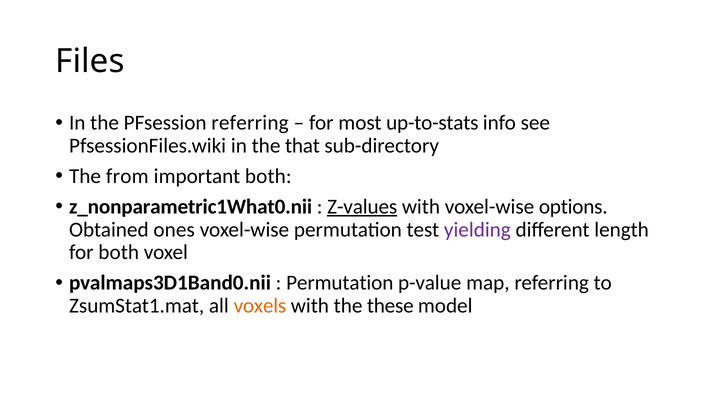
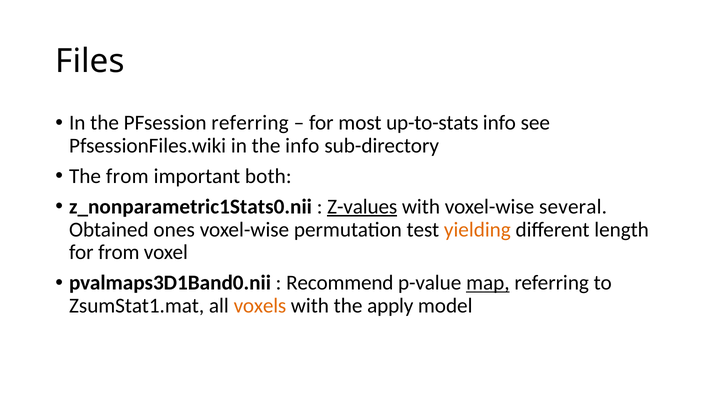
the that: that -> info (302, 146)
z_nonparametric1What0.nii: z_nonparametric1What0.nii -> z_nonparametric1Stats0.nii (190, 207)
options: options -> several (573, 207)
yielding colour: purple -> orange (477, 229)
for both: both -> from (119, 252)
Permutation: Permutation -> Recommend (340, 283)
map underline: none -> present (488, 283)
these: these -> apply (390, 306)
